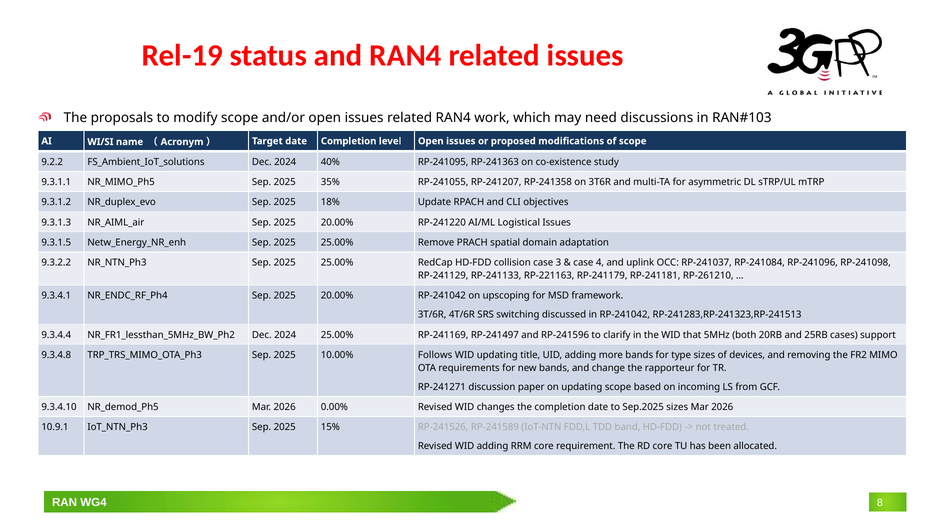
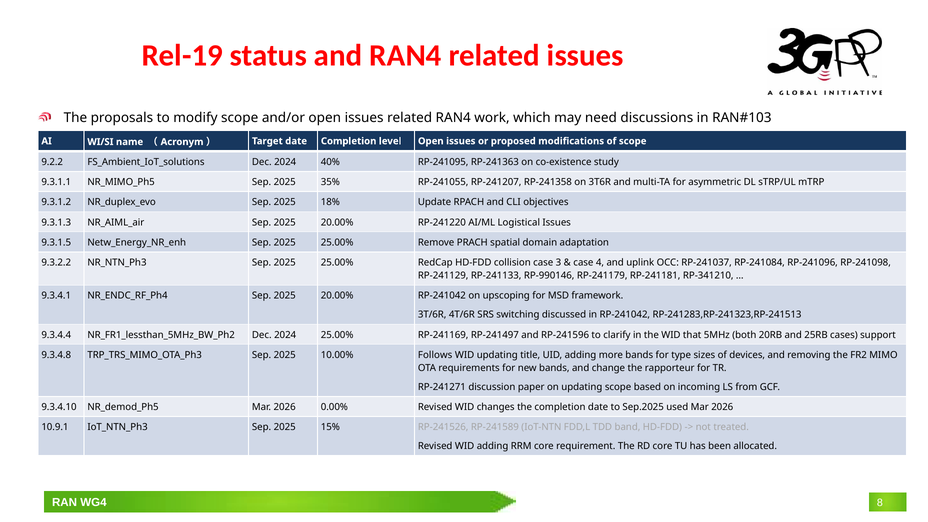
RP-221163: RP-221163 -> RP-990146 (549, 276)
RP-261210: RP-261210 -> RP-341210 (708, 276)
Sep.2025 sizes: sizes -> used (677, 407)
